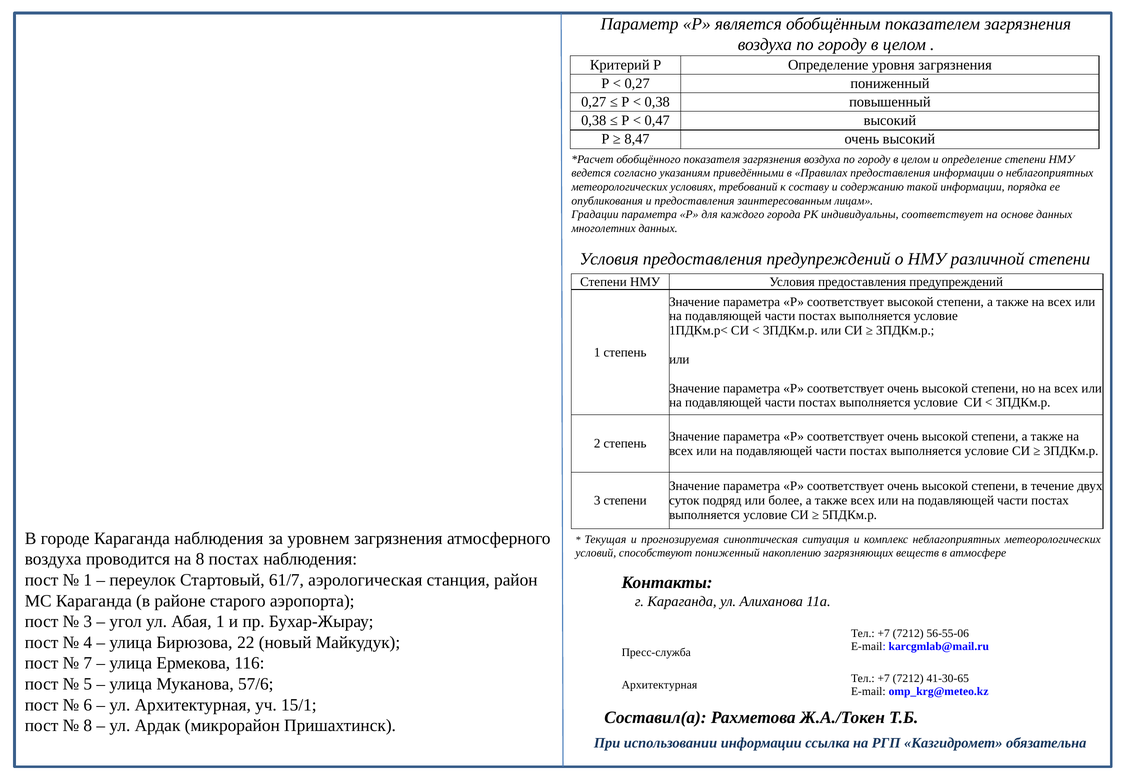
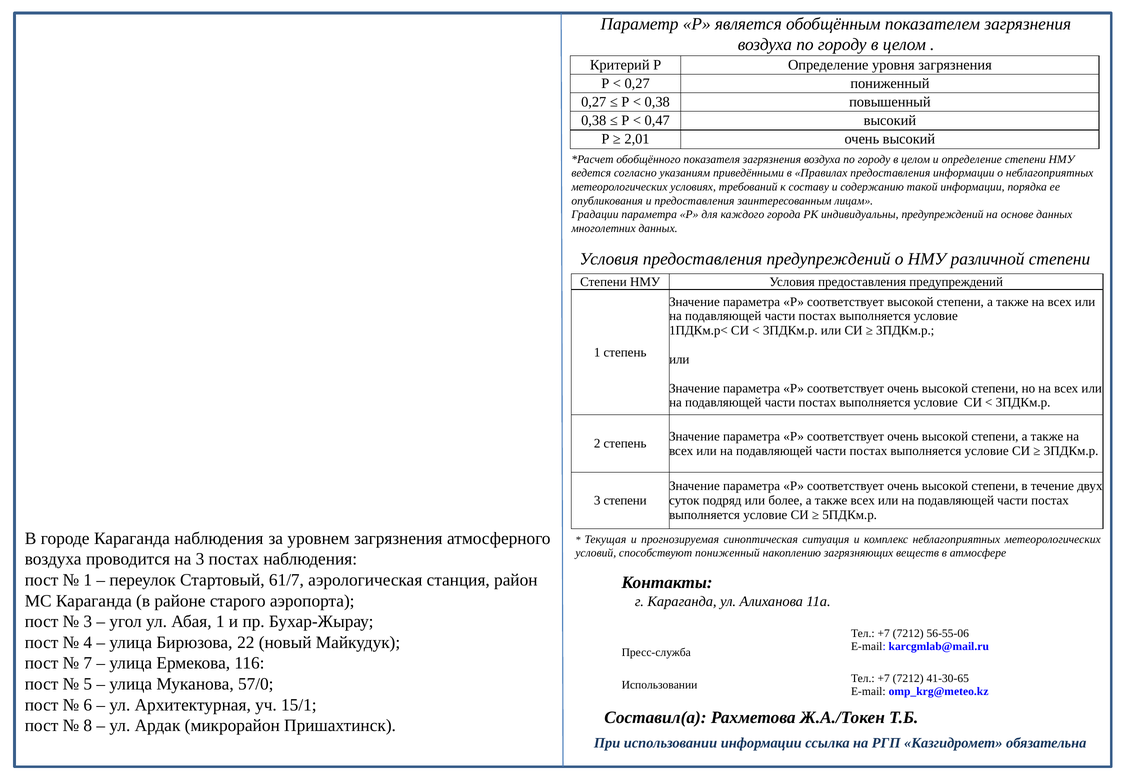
8,47: 8,47 -> 2,01 (637, 139)
индивидуальны соответствует: соответствует -> предупреждений (942, 214)
на 8: 8 -> 3 (200, 559)
57/6: 57/6 -> 57/0 (256, 684)
Архитектурная: Архитектурная -> Использовании (660, 684)
